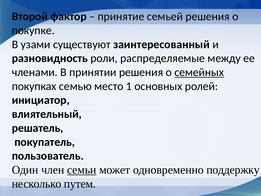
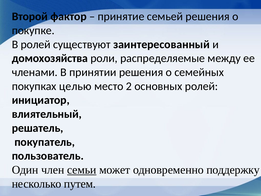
В узами: узами -> ролей (36, 44)
разновидность: разновидность -> домохозяйства (50, 58)
семейных underline: present -> none (199, 72)
семью: семью -> целью (75, 86)
1: 1 -> 2 (129, 86)
